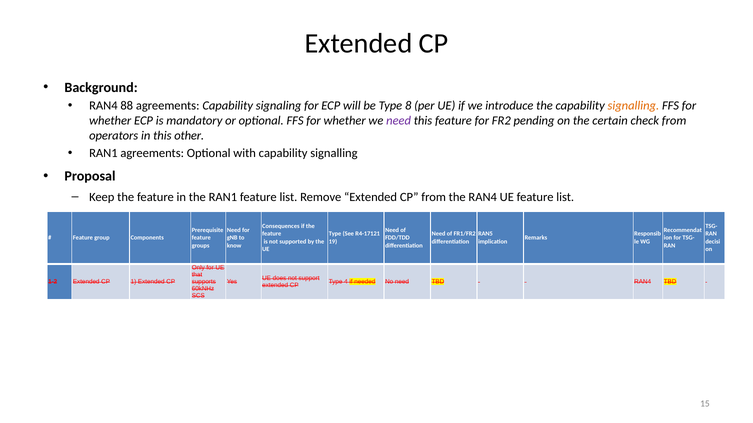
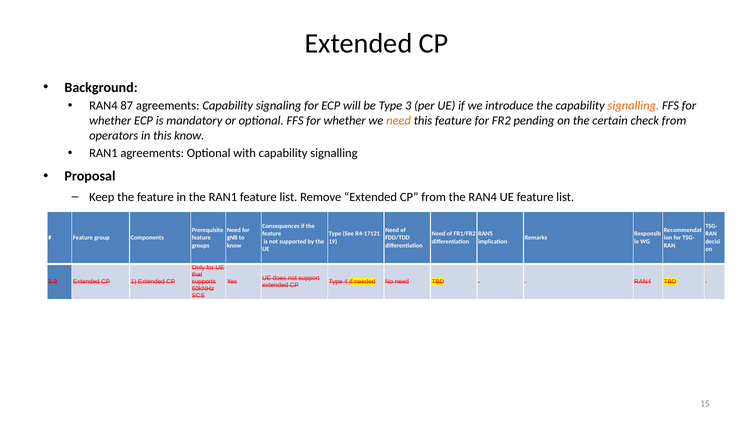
88: 88 -> 87 (127, 106)
8: 8 -> 3 (408, 106)
need colour: purple -> orange (399, 121)
this other: other -> know (189, 136)
